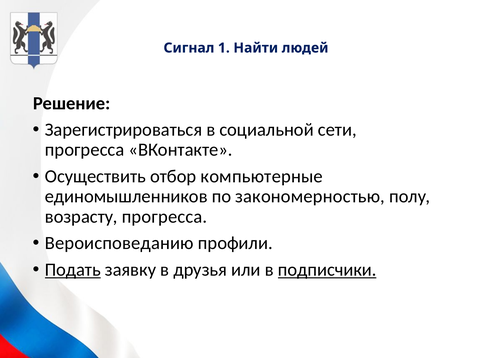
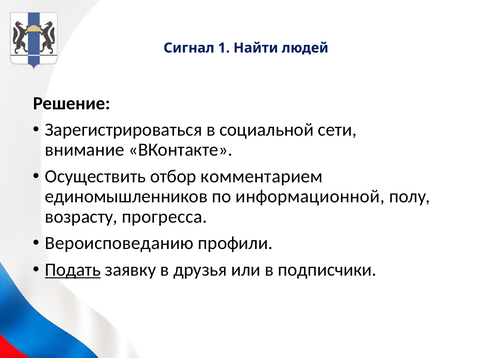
прогресса: прогресса -> внимание (85, 150)
компьютерные: компьютерные -> комментарием (262, 176)
закономерностью: закономерностью -> информационной (310, 196)
подписчики underline: present -> none (327, 270)
